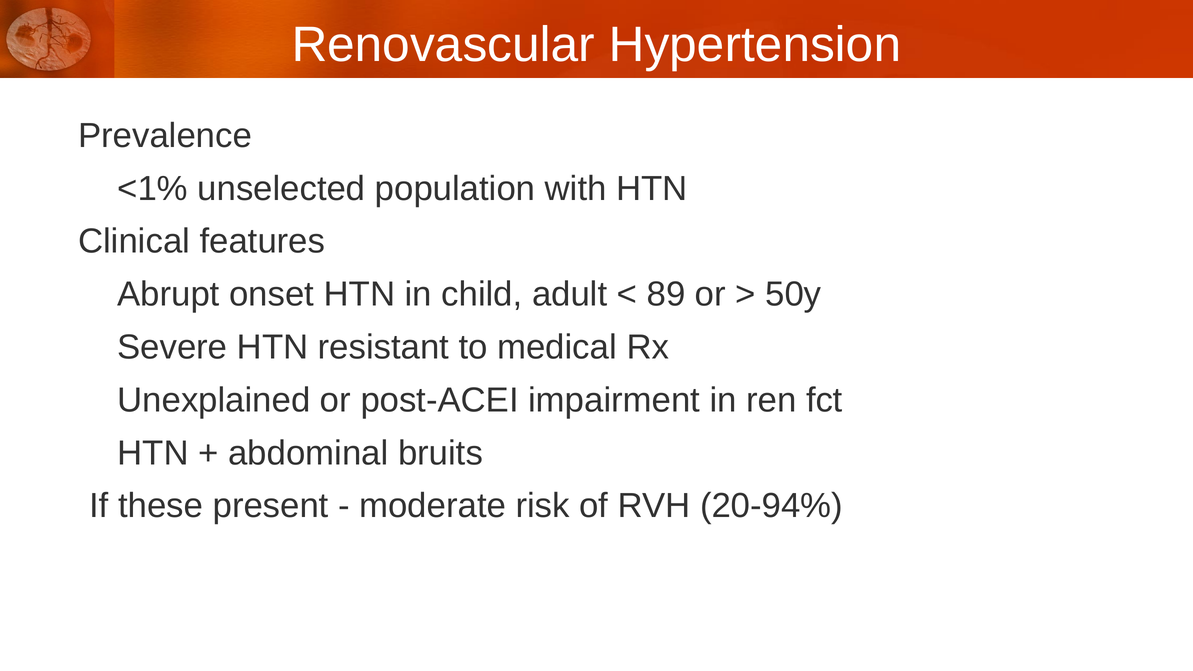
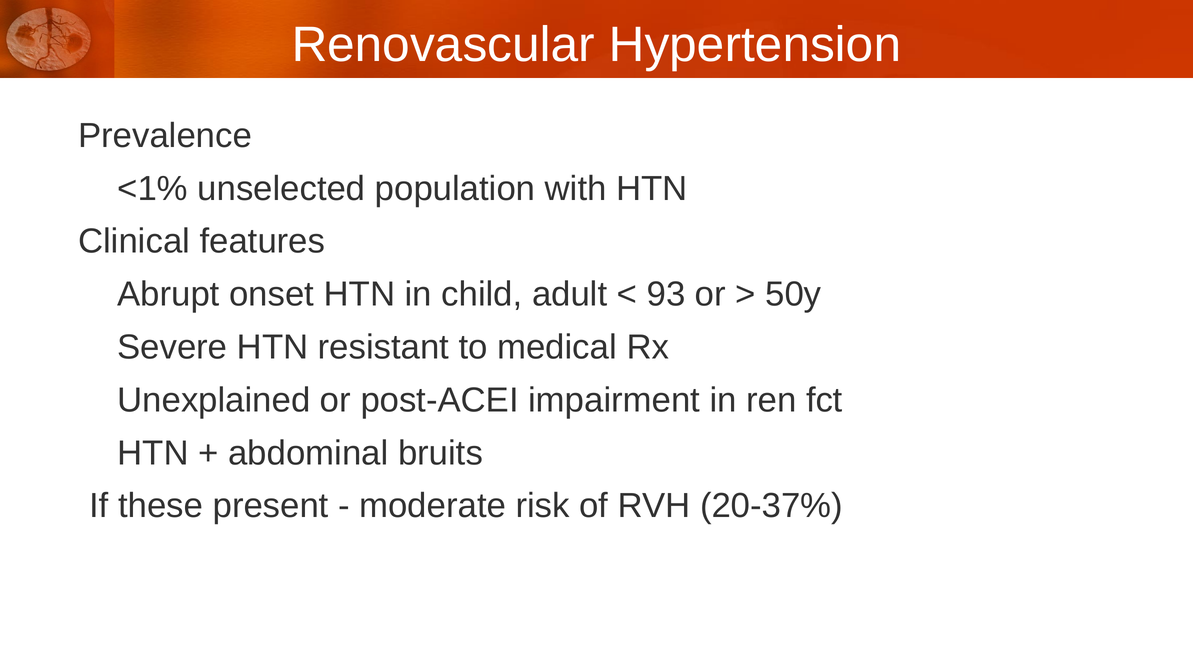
89: 89 -> 93 (666, 294)
20-94%: 20-94% -> 20-37% (771, 506)
